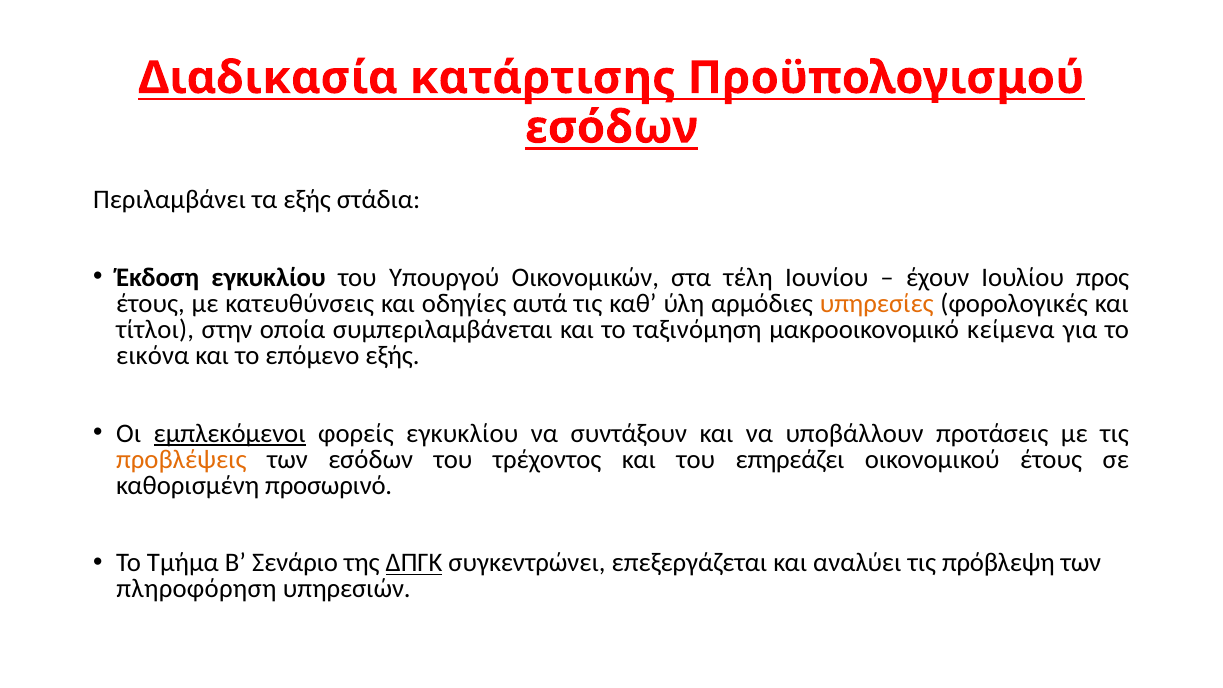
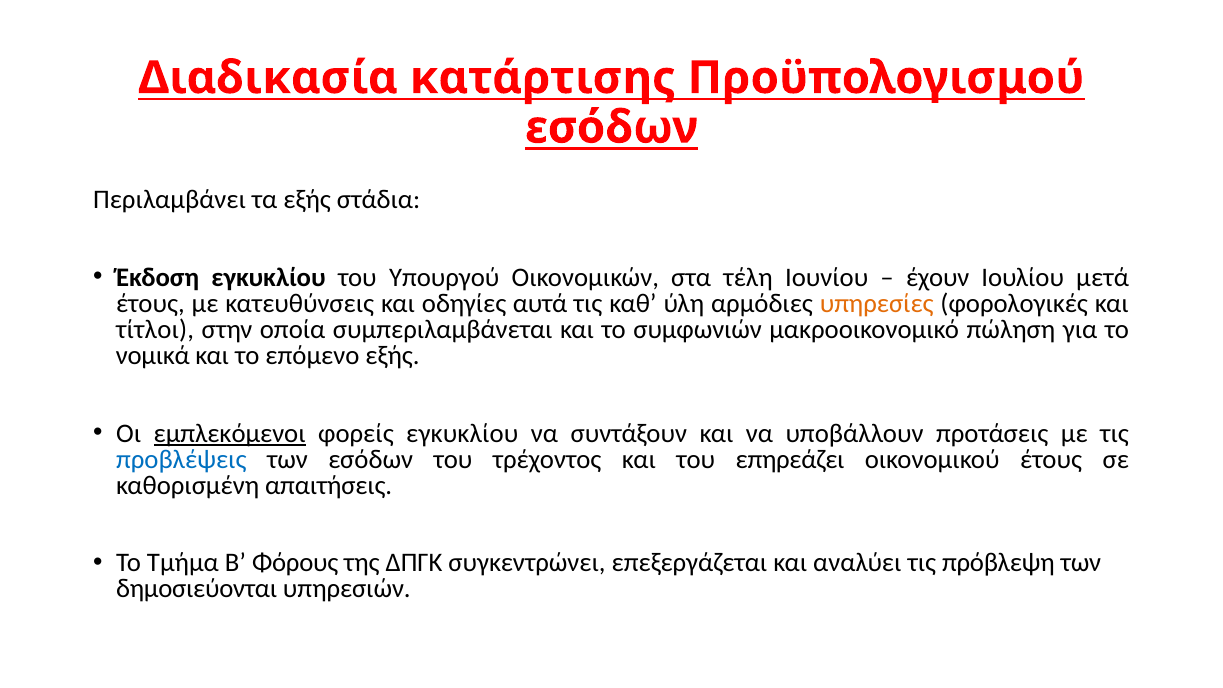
προς: προς -> μετά (1103, 277)
ταξινόμηση: ταξινόμηση -> συμφωνιών (698, 329)
κείμενα: κείμενα -> πώληση (1011, 329)
εικόνα: εικόνα -> νομικά (153, 355)
προβλέψεις colour: orange -> blue (181, 459)
προσωρινό: προσωρινό -> απαιτήσεις (329, 485)
Σενάριο: Σενάριο -> Φόρους (295, 563)
ΔΠΓΚ underline: present -> none (414, 563)
πληροφόρηση: πληροφόρηση -> δημοσιεύονται (197, 589)
